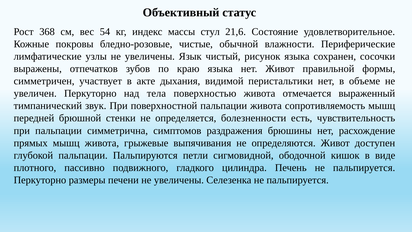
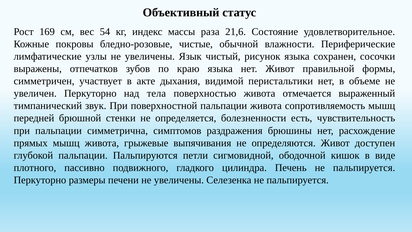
368: 368 -> 169 (47, 32)
стул: стул -> раза (210, 32)
